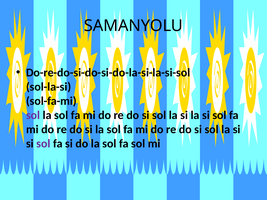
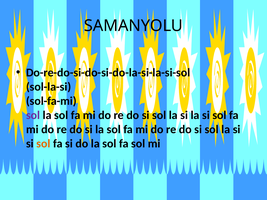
sol colour: purple -> orange (43, 144)
